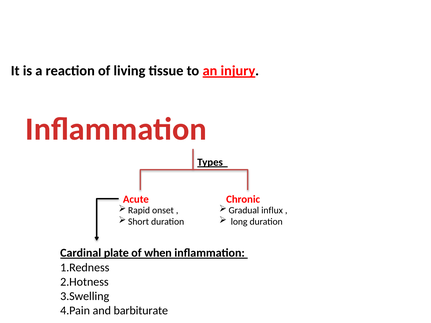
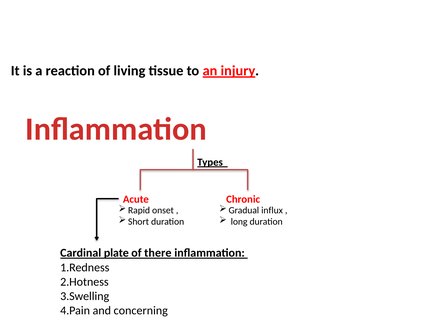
when: when -> there (158, 253)
barbiturate: barbiturate -> concerning (141, 311)
